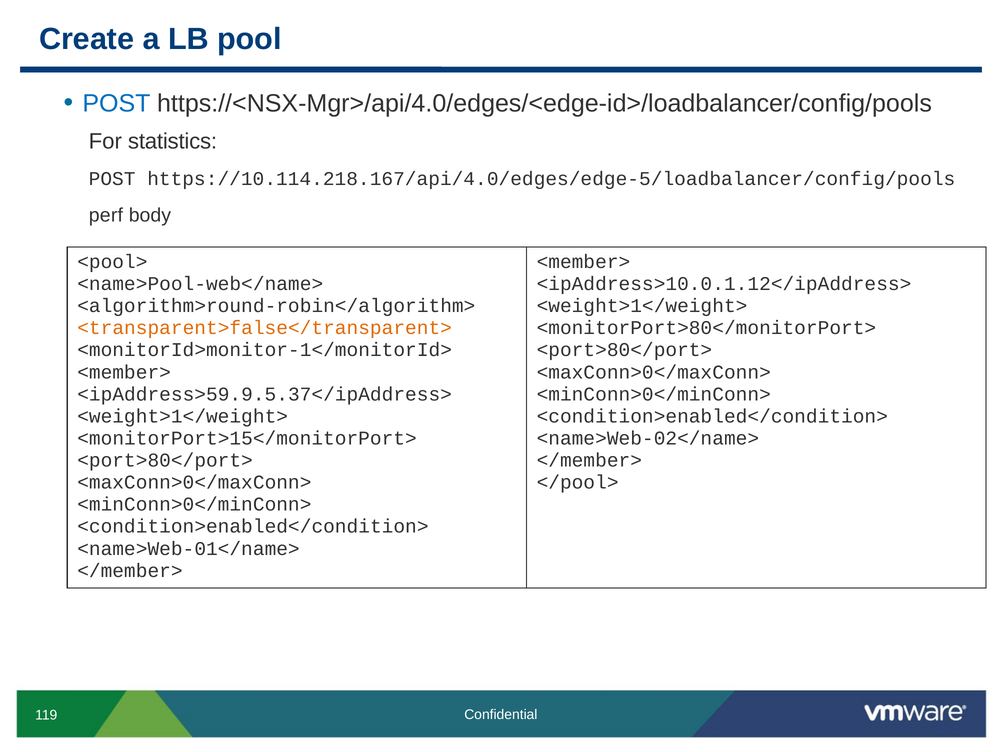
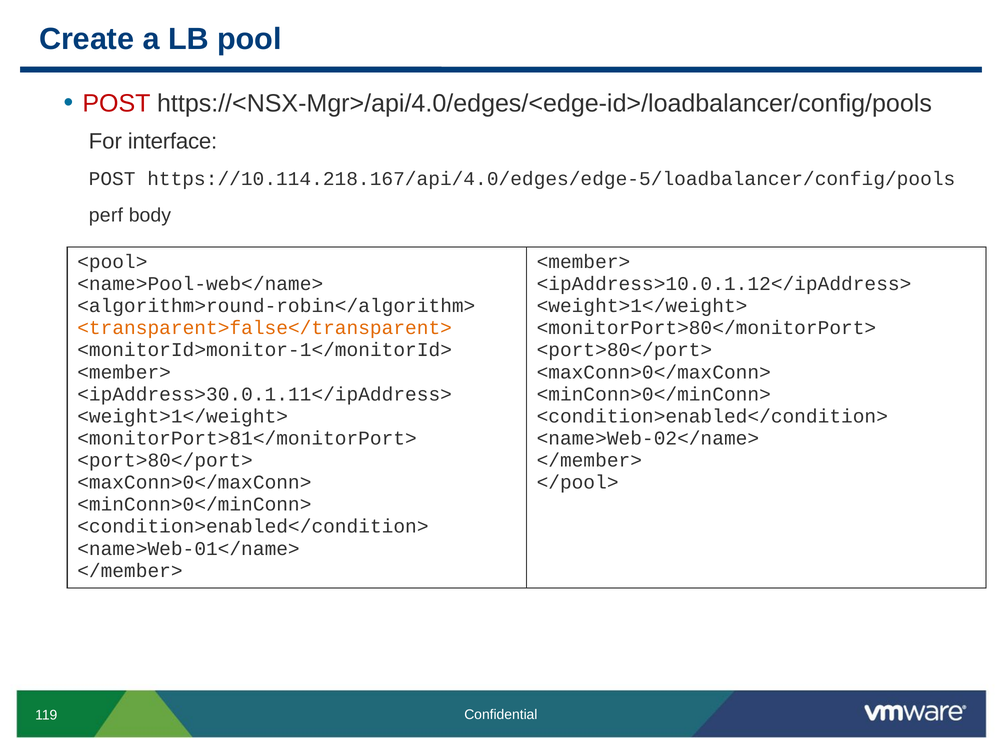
POST colour: blue -> red (116, 103)
statistics: statistics -> interface (173, 141)
<ipAddress>59.9.5.37</ipAddress>: <ipAddress>59.9.5.37</ipAddress> -> <ipAddress>30.0.1.11</ipAddress> (265, 394)
<monitorPort>15</monitorPort>: <monitorPort>15</monitorPort> -> <monitorPort>81</monitorPort> (247, 438)
